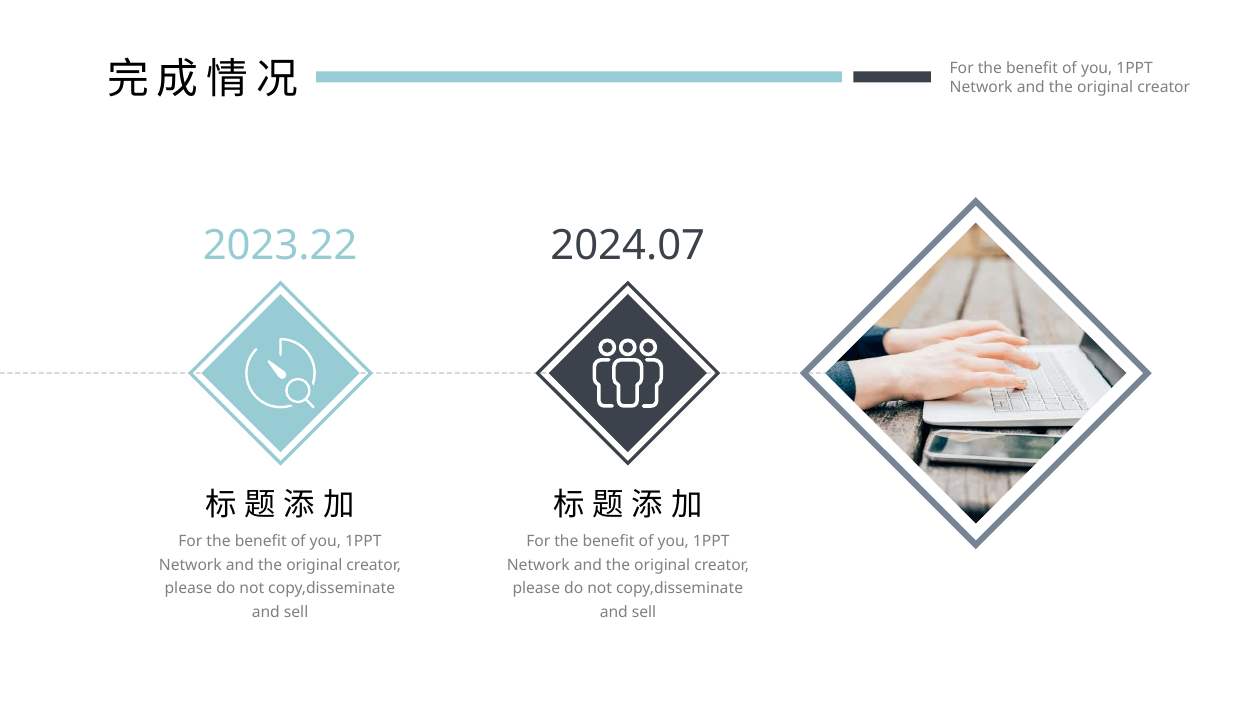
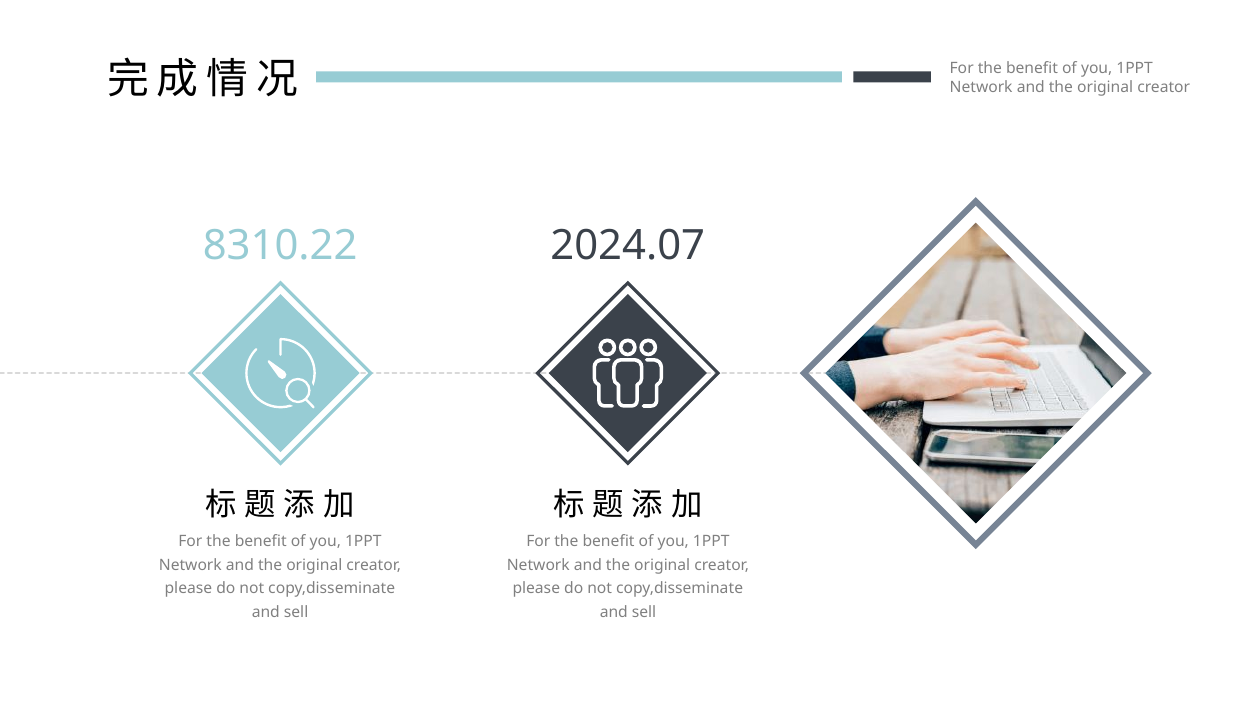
2023.22: 2023.22 -> 8310.22 (280, 246)
